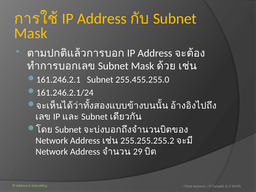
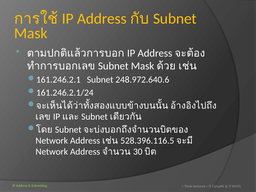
255.455.255.0: 255.455.255.0 -> 248.972.640.6 (142, 80)
255.255.255.2: 255.255.255.2 -> 528.396.116.5 (147, 141)
29: 29 -> 30 (138, 152)
